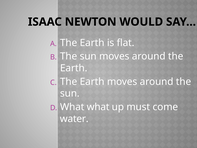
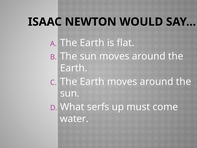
What what: what -> serfs (98, 107)
